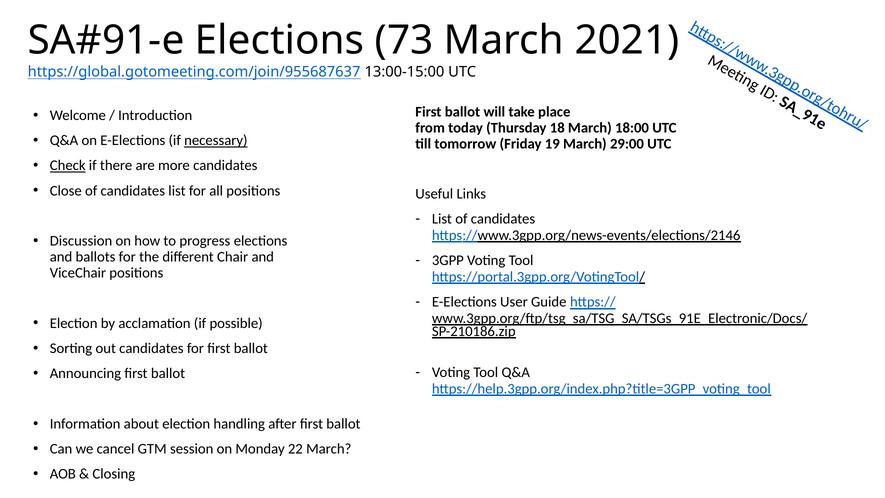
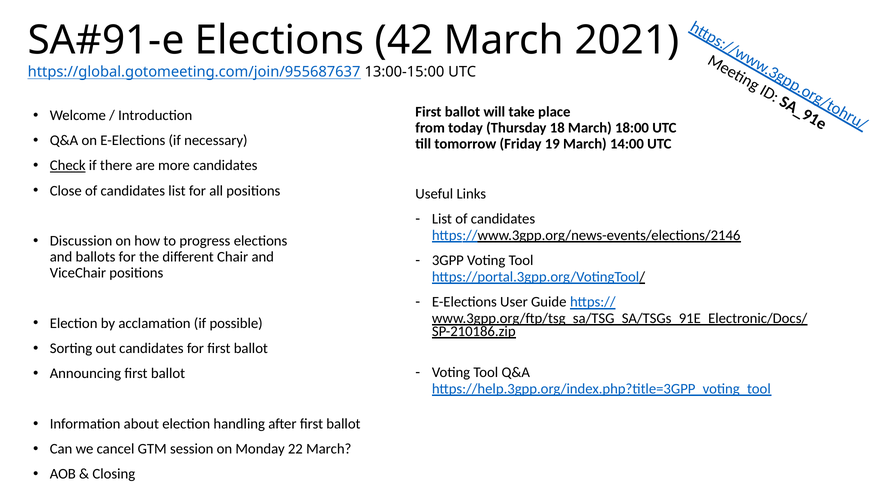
73: 73 -> 42 (404, 40)
necessary underline: present -> none (216, 140)
29:00: 29:00 -> 14:00 (627, 144)
